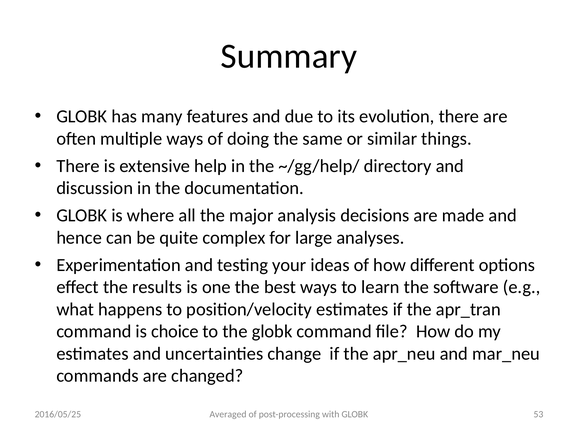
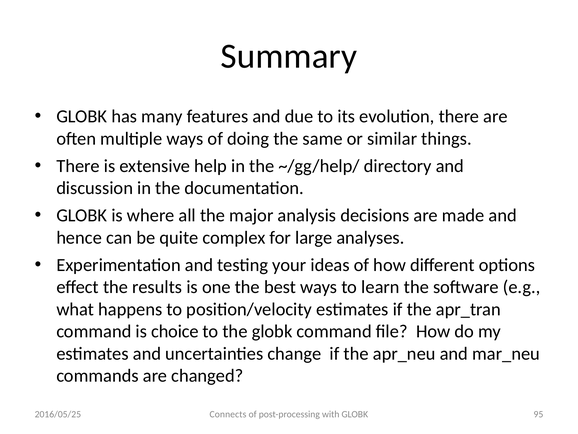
Averaged: Averaged -> Connects (228, 414)
53: 53 -> 95 (538, 414)
